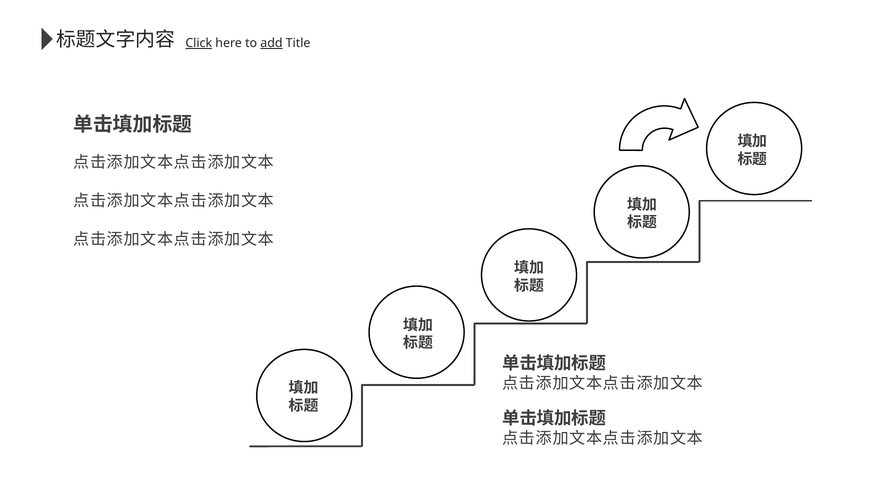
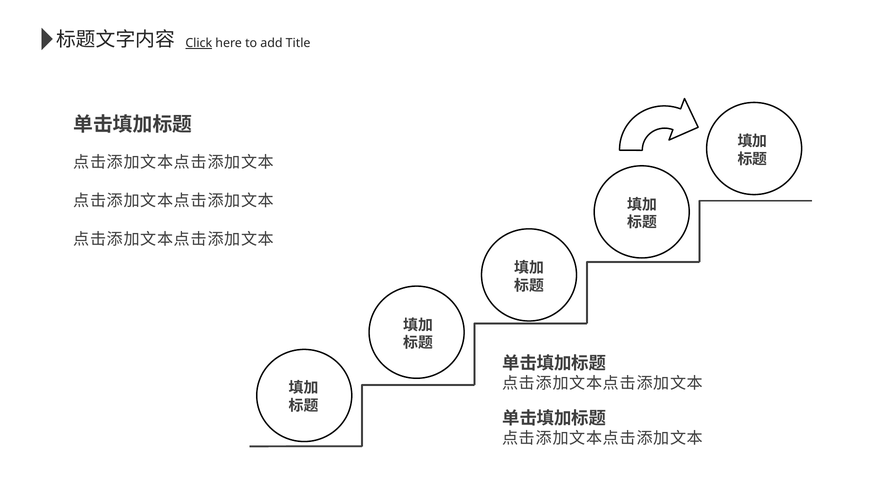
add underline: present -> none (271, 43)
